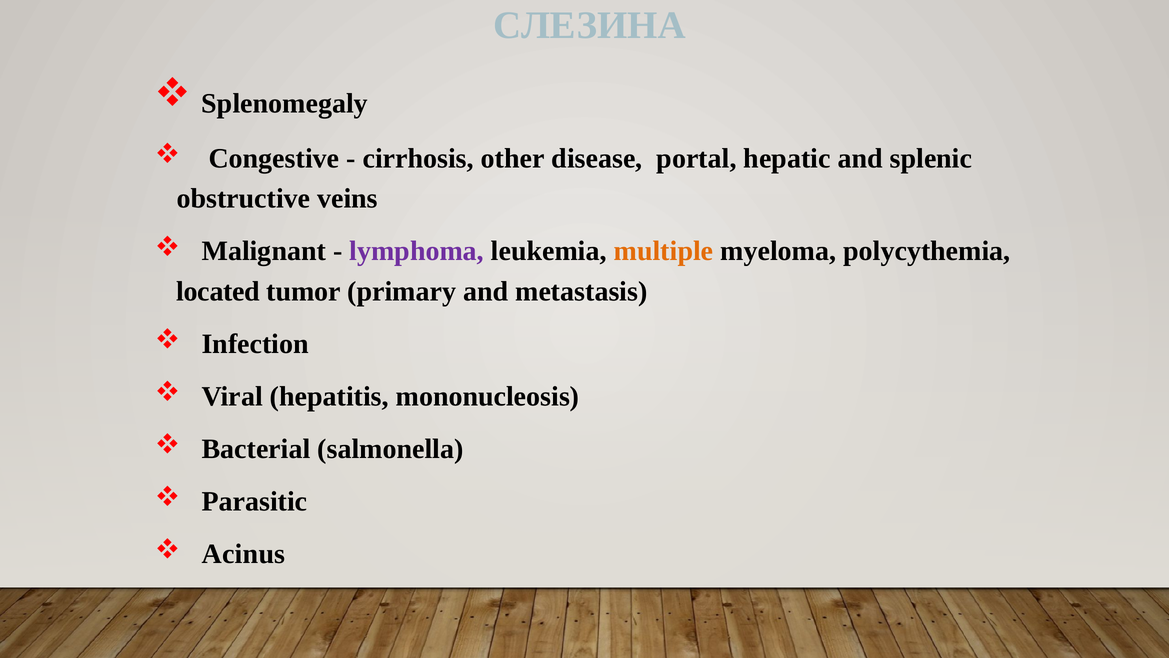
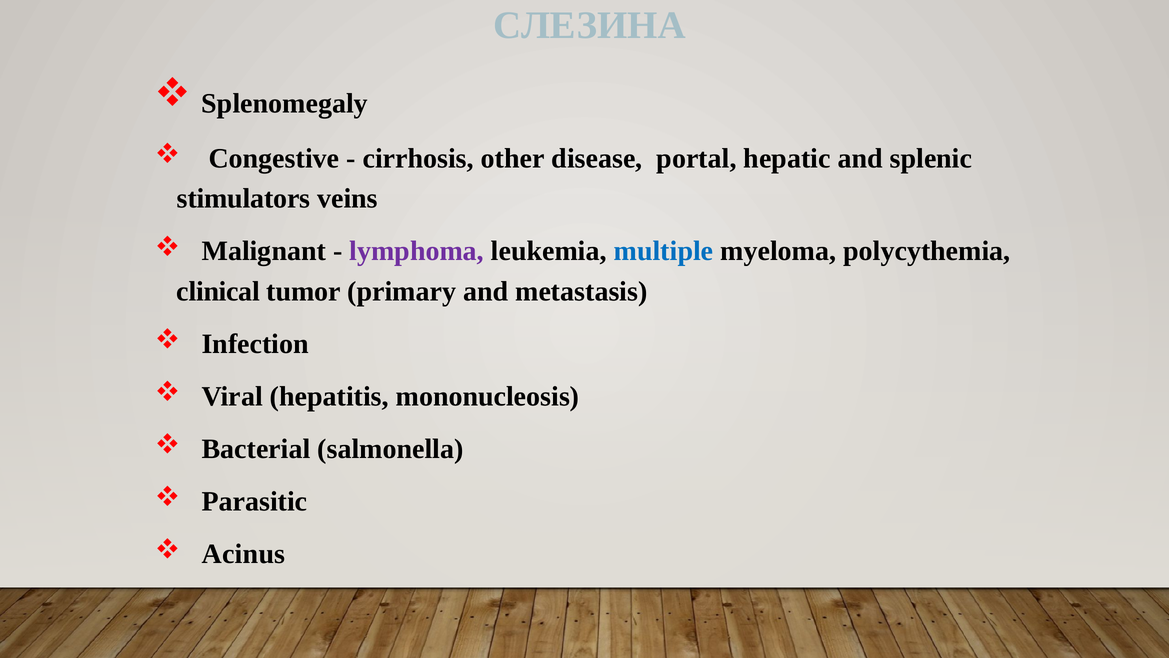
obstructive: obstructive -> stimulators (244, 199)
multiple colour: orange -> blue (664, 251)
located: located -> clinical (218, 291)
